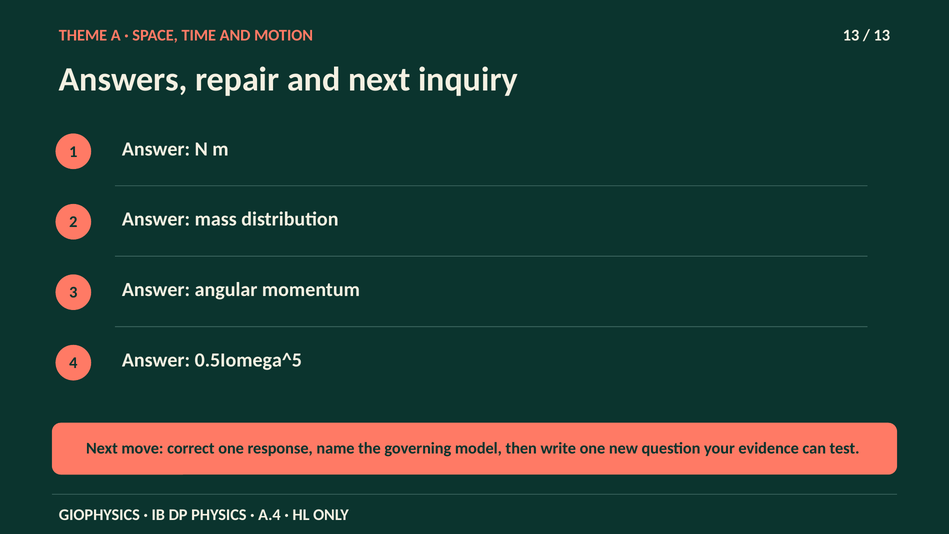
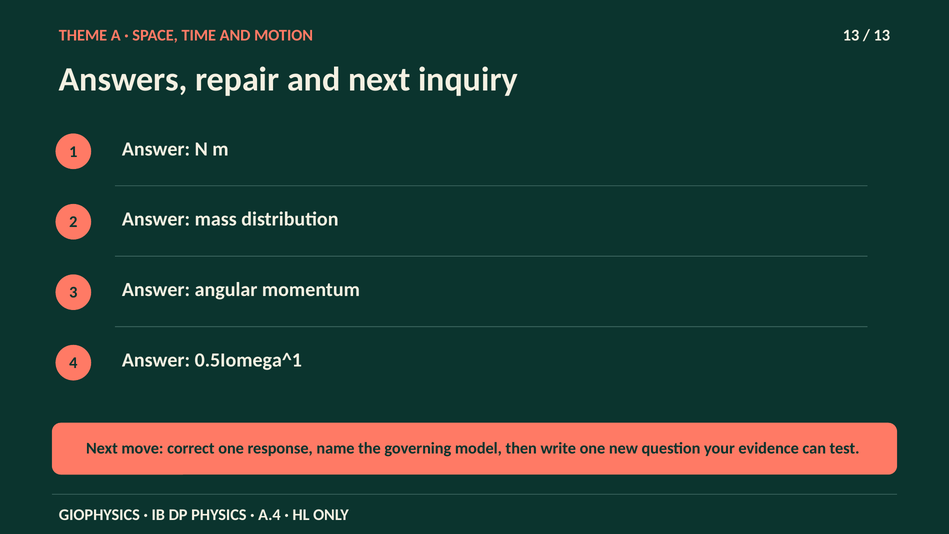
0.5Iomega^5: 0.5Iomega^5 -> 0.5Iomega^1 (248, 360)
